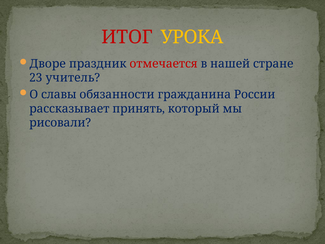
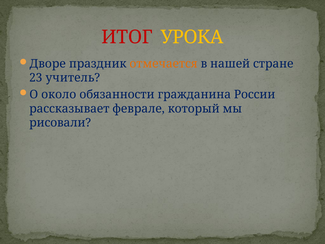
отмечается colour: red -> orange (164, 64)
славы: славы -> около (59, 94)
принять: принять -> феврале (139, 109)
